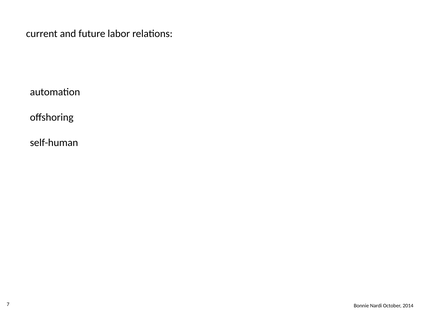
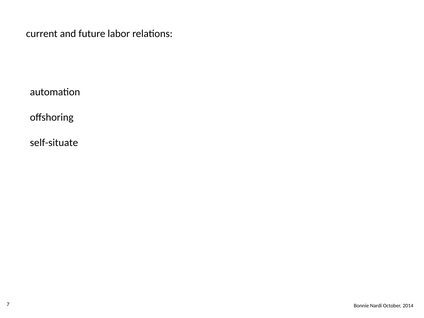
self-human: self-human -> self-situate (54, 143)
